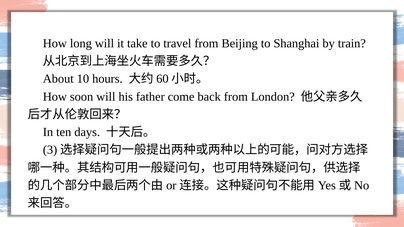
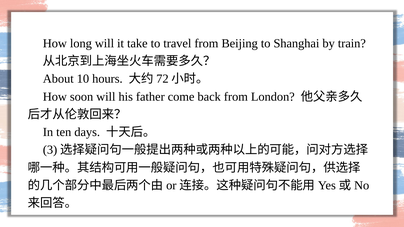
60: 60 -> 72 (162, 79)
